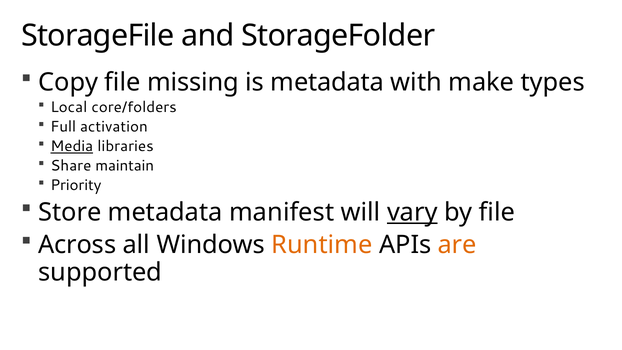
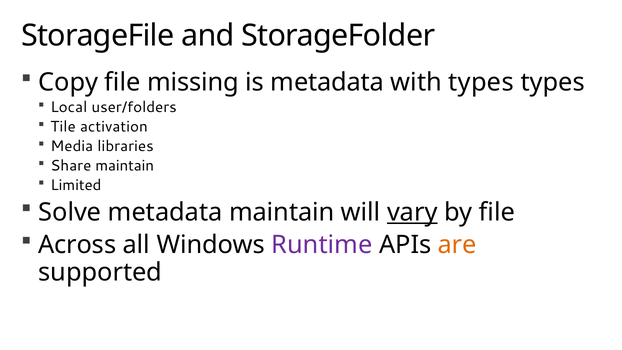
with make: make -> types (481, 82)
core/folders: core/folders -> user/folders (134, 107)
Full: Full -> Tile (63, 127)
Media underline: present -> none (72, 146)
Priority: Priority -> Limited (76, 185)
Store: Store -> Solve (70, 212)
metadata manifest: manifest -> maintain (282, 212)
Runtime colour: orange -> purple (322, 245)
